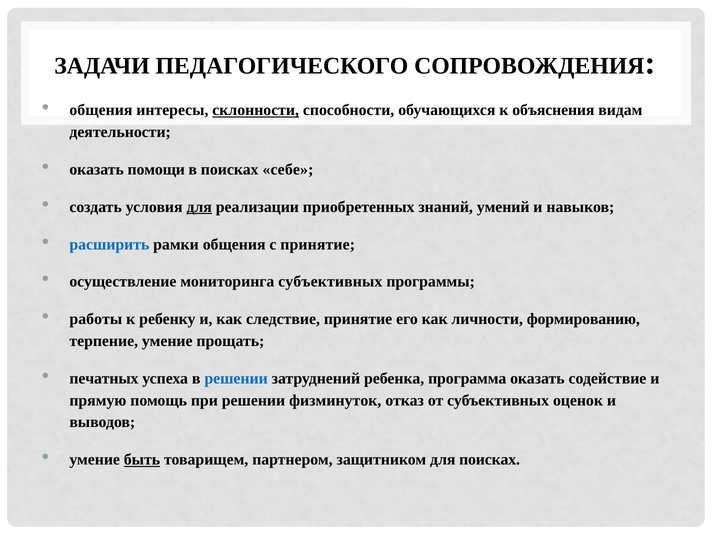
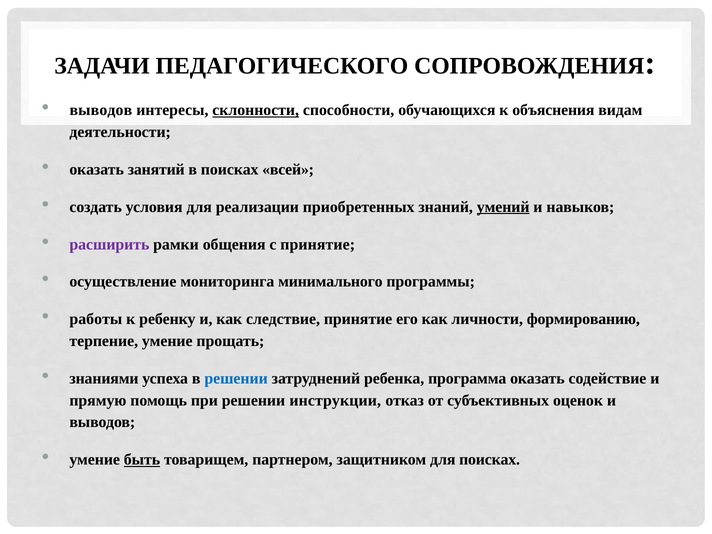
общения: общения -> выводов (101, 110)
помощи: помощи -> занятий (156, 169)
себе: себе -> всей (288, 169)
для underline: present -> none (199, 207)
умений underline: none -> present (503, 207)
расширить colour: blue -> purple (109, 244)
мониторинга субъективных: субъективных -> минимального (330, 282)
печатных: печатных -> знаниями (104, 378)
физминуток: физминуток -> инструкции (335, 400)
